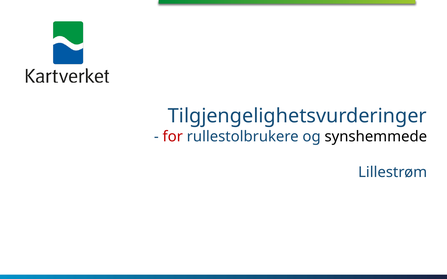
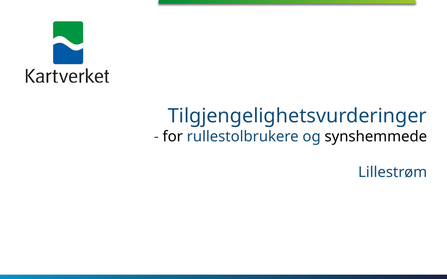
for colour: red -> black (173, 137)
